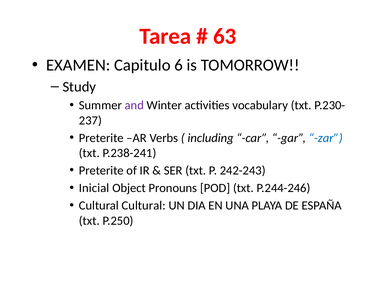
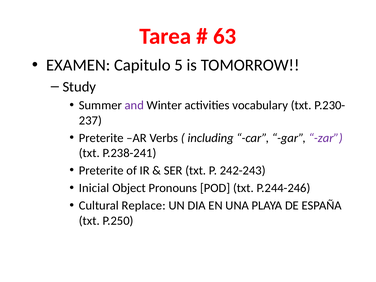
6: 6 -> 5 (179, 65)
zar colour: blue -> purple (326, 138)
Cultural Cultural: Cultural -> Replace (144, 206)
